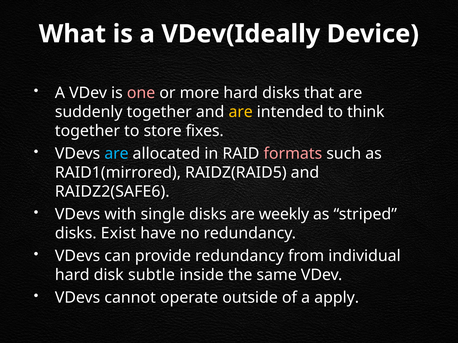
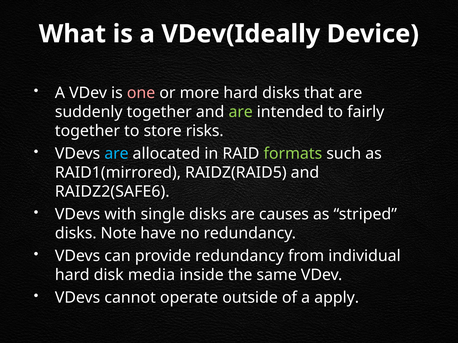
are colour: yellow -> light green (241, 112)
think: think -> fairly (366, 112)
fixes: fixes -> risks (205, 131)
formats colour: pink -> light green (293, 154)
weekly: weekly -> causes (284, 215)
Exist: Exist -> Note (119, 234)
subtle: subtle -> media (151, 275)
